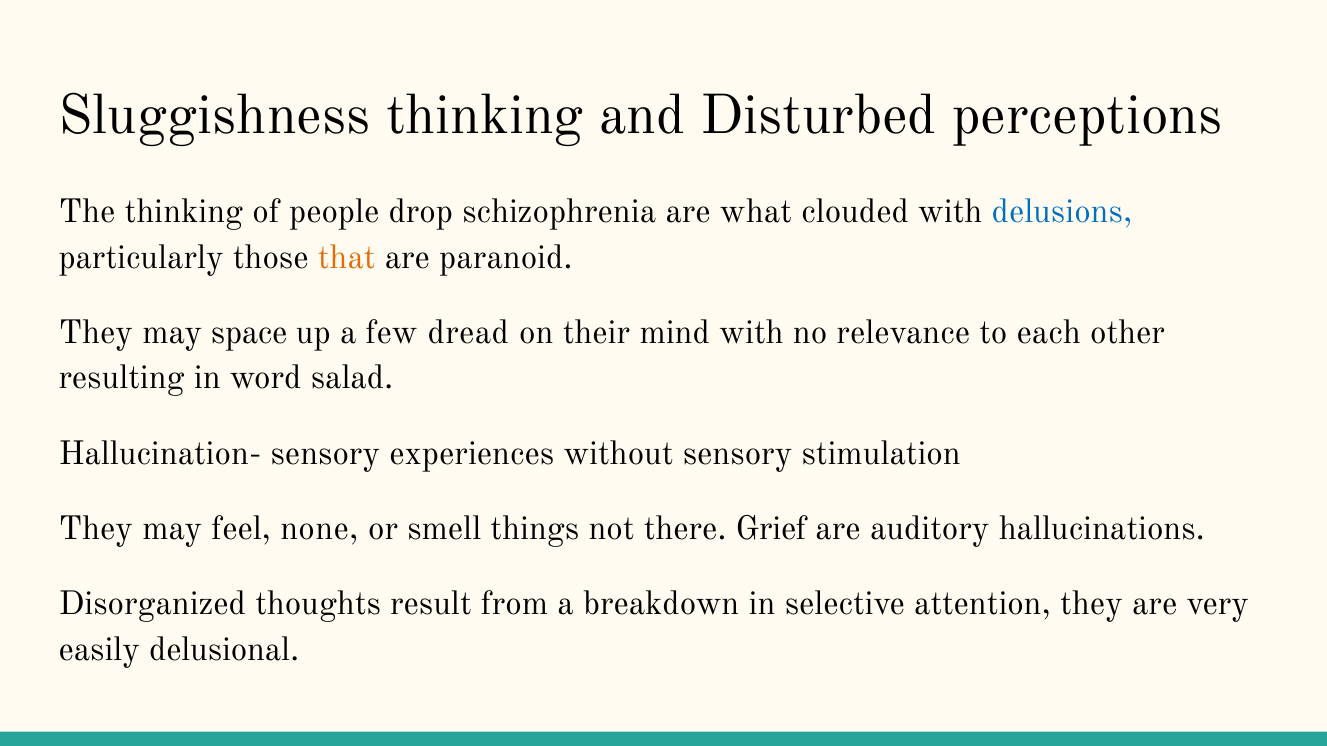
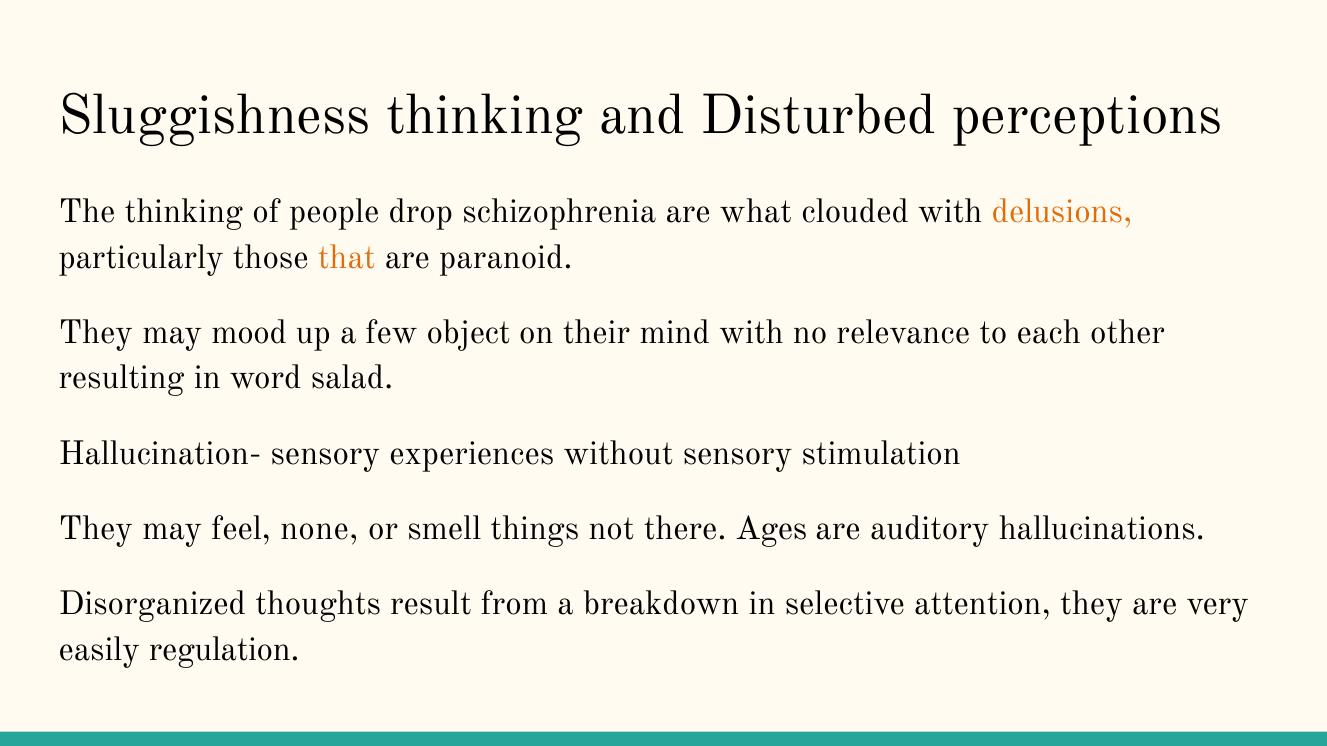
delusions colour: blue -> orange (1062, 211)
space: space -> mood (249, 332)
dread: dread -> object (469, 332)
Grief: Grief -> Ages (771, 529)
delusional: delusional -> regulation (224, 650)
